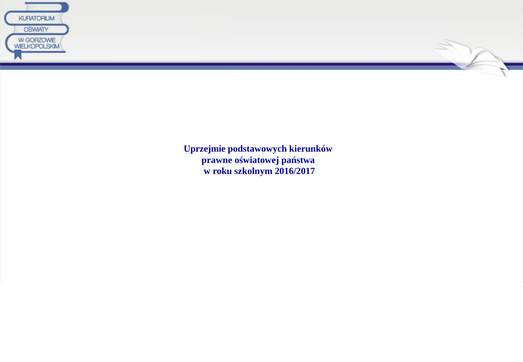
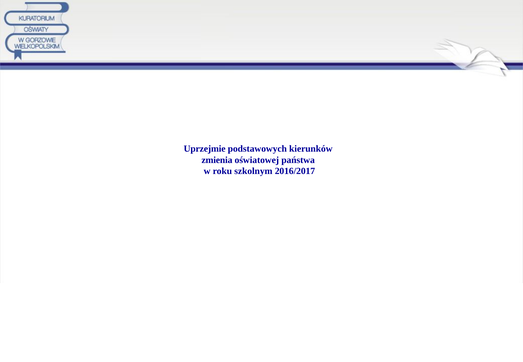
prawne: prawne -> zmienia (217, 160)
